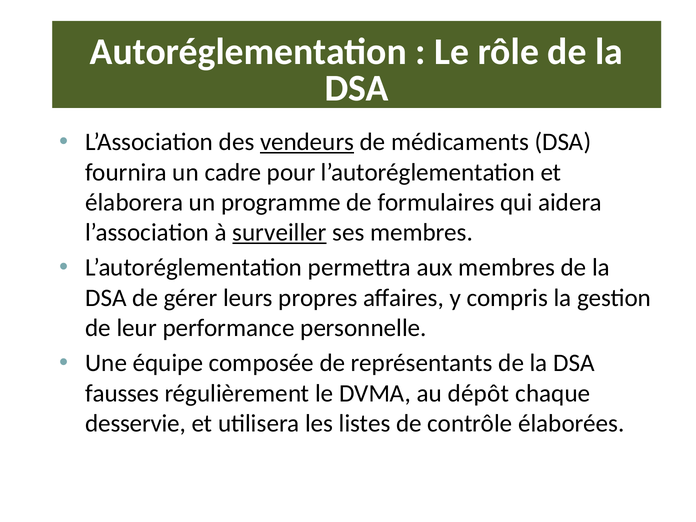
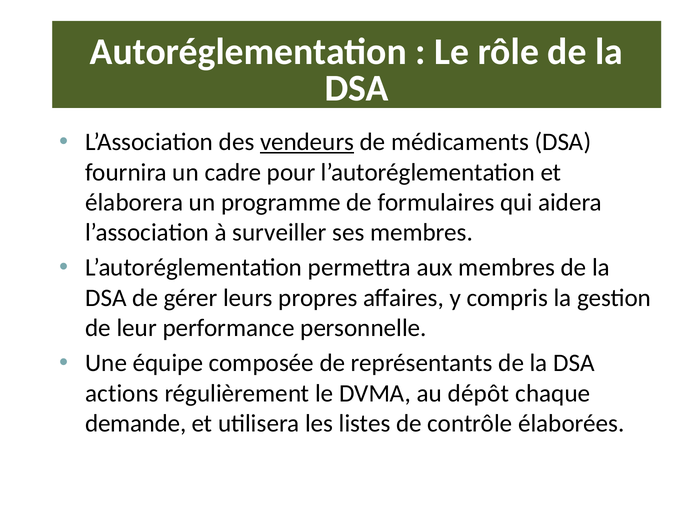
surveiller underline: present -> none (279, 233)
fausses: fausses -> actions (122, 393)
desservie: desservie -> demande (136, 423)
